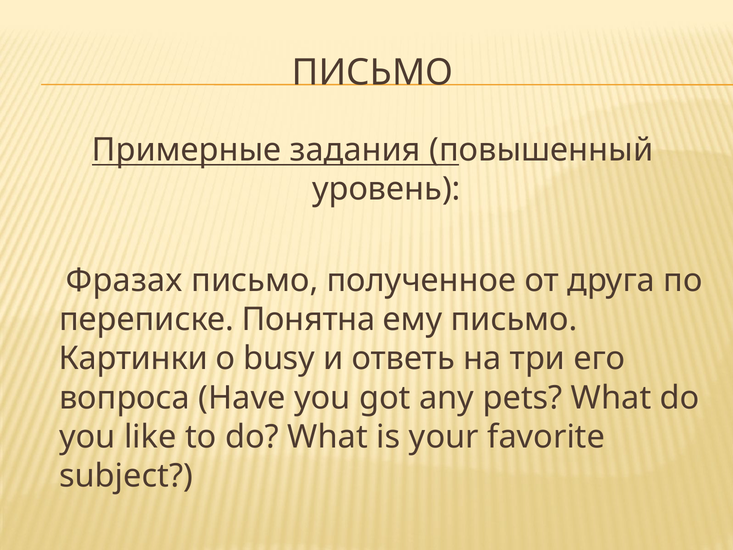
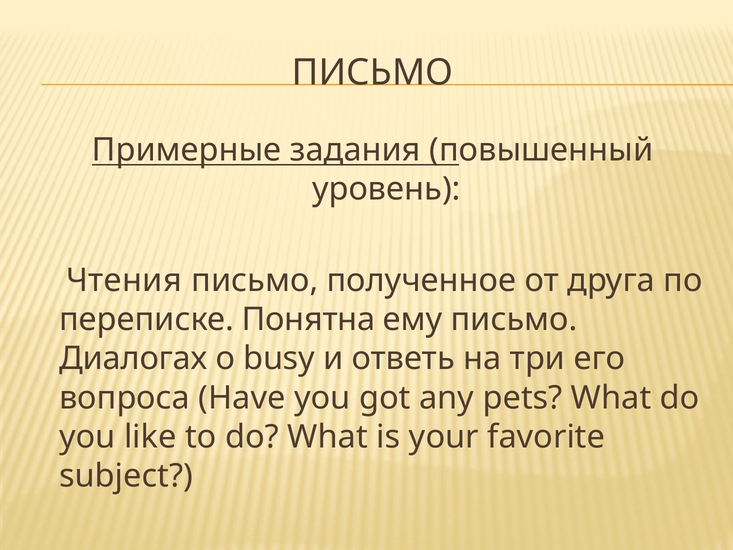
Фразах: Фразах -> Чтения (124, 280)
Картинки: Картинки -> Диалогах (133, 359)
